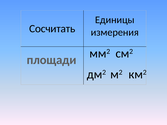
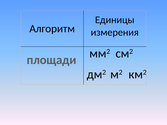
Сосчитать: Сосчитать -> Алгоритм (52, 29)
